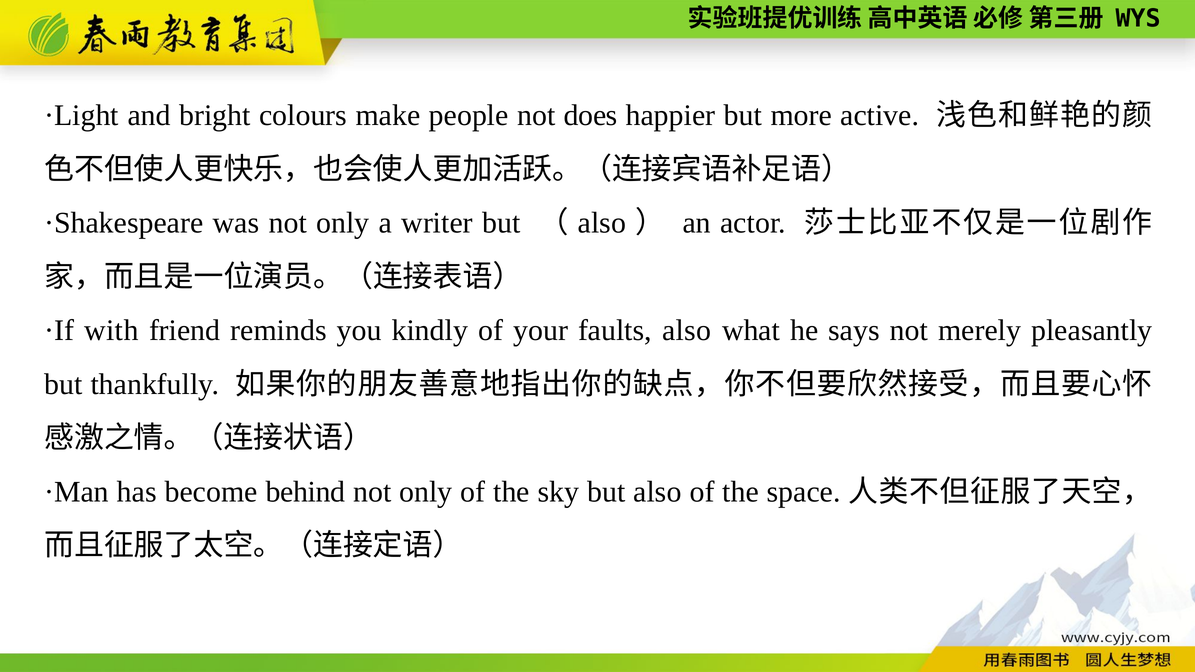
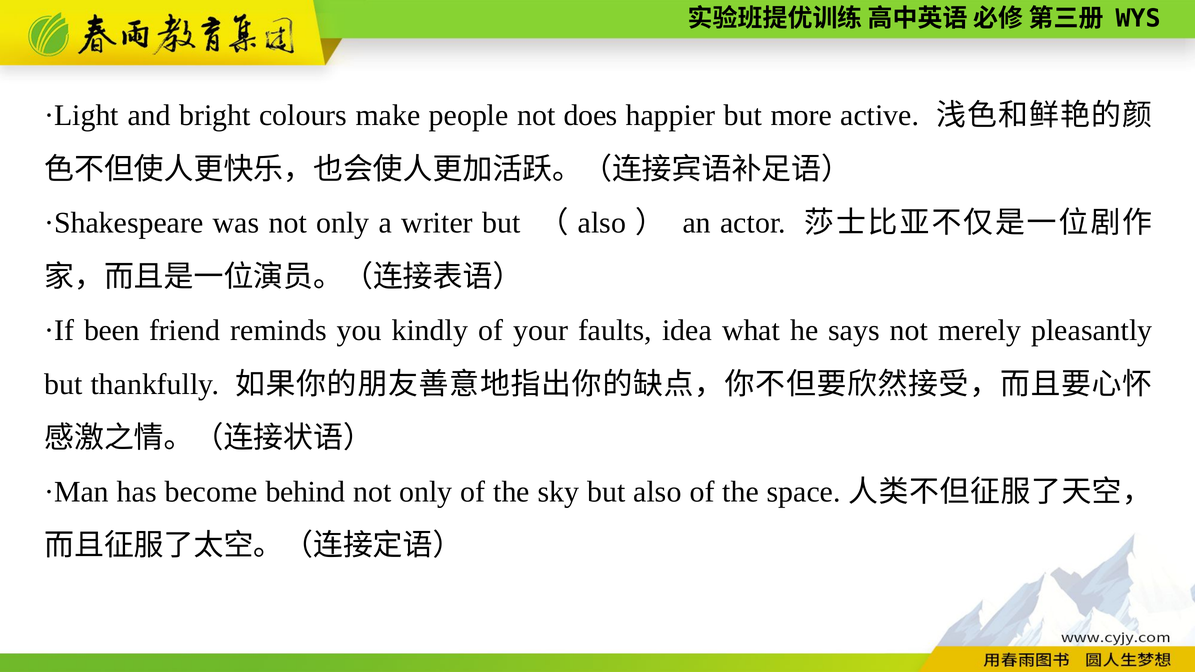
with: with -> been (112, 331)
faults also: also -> idea (687, 331)
